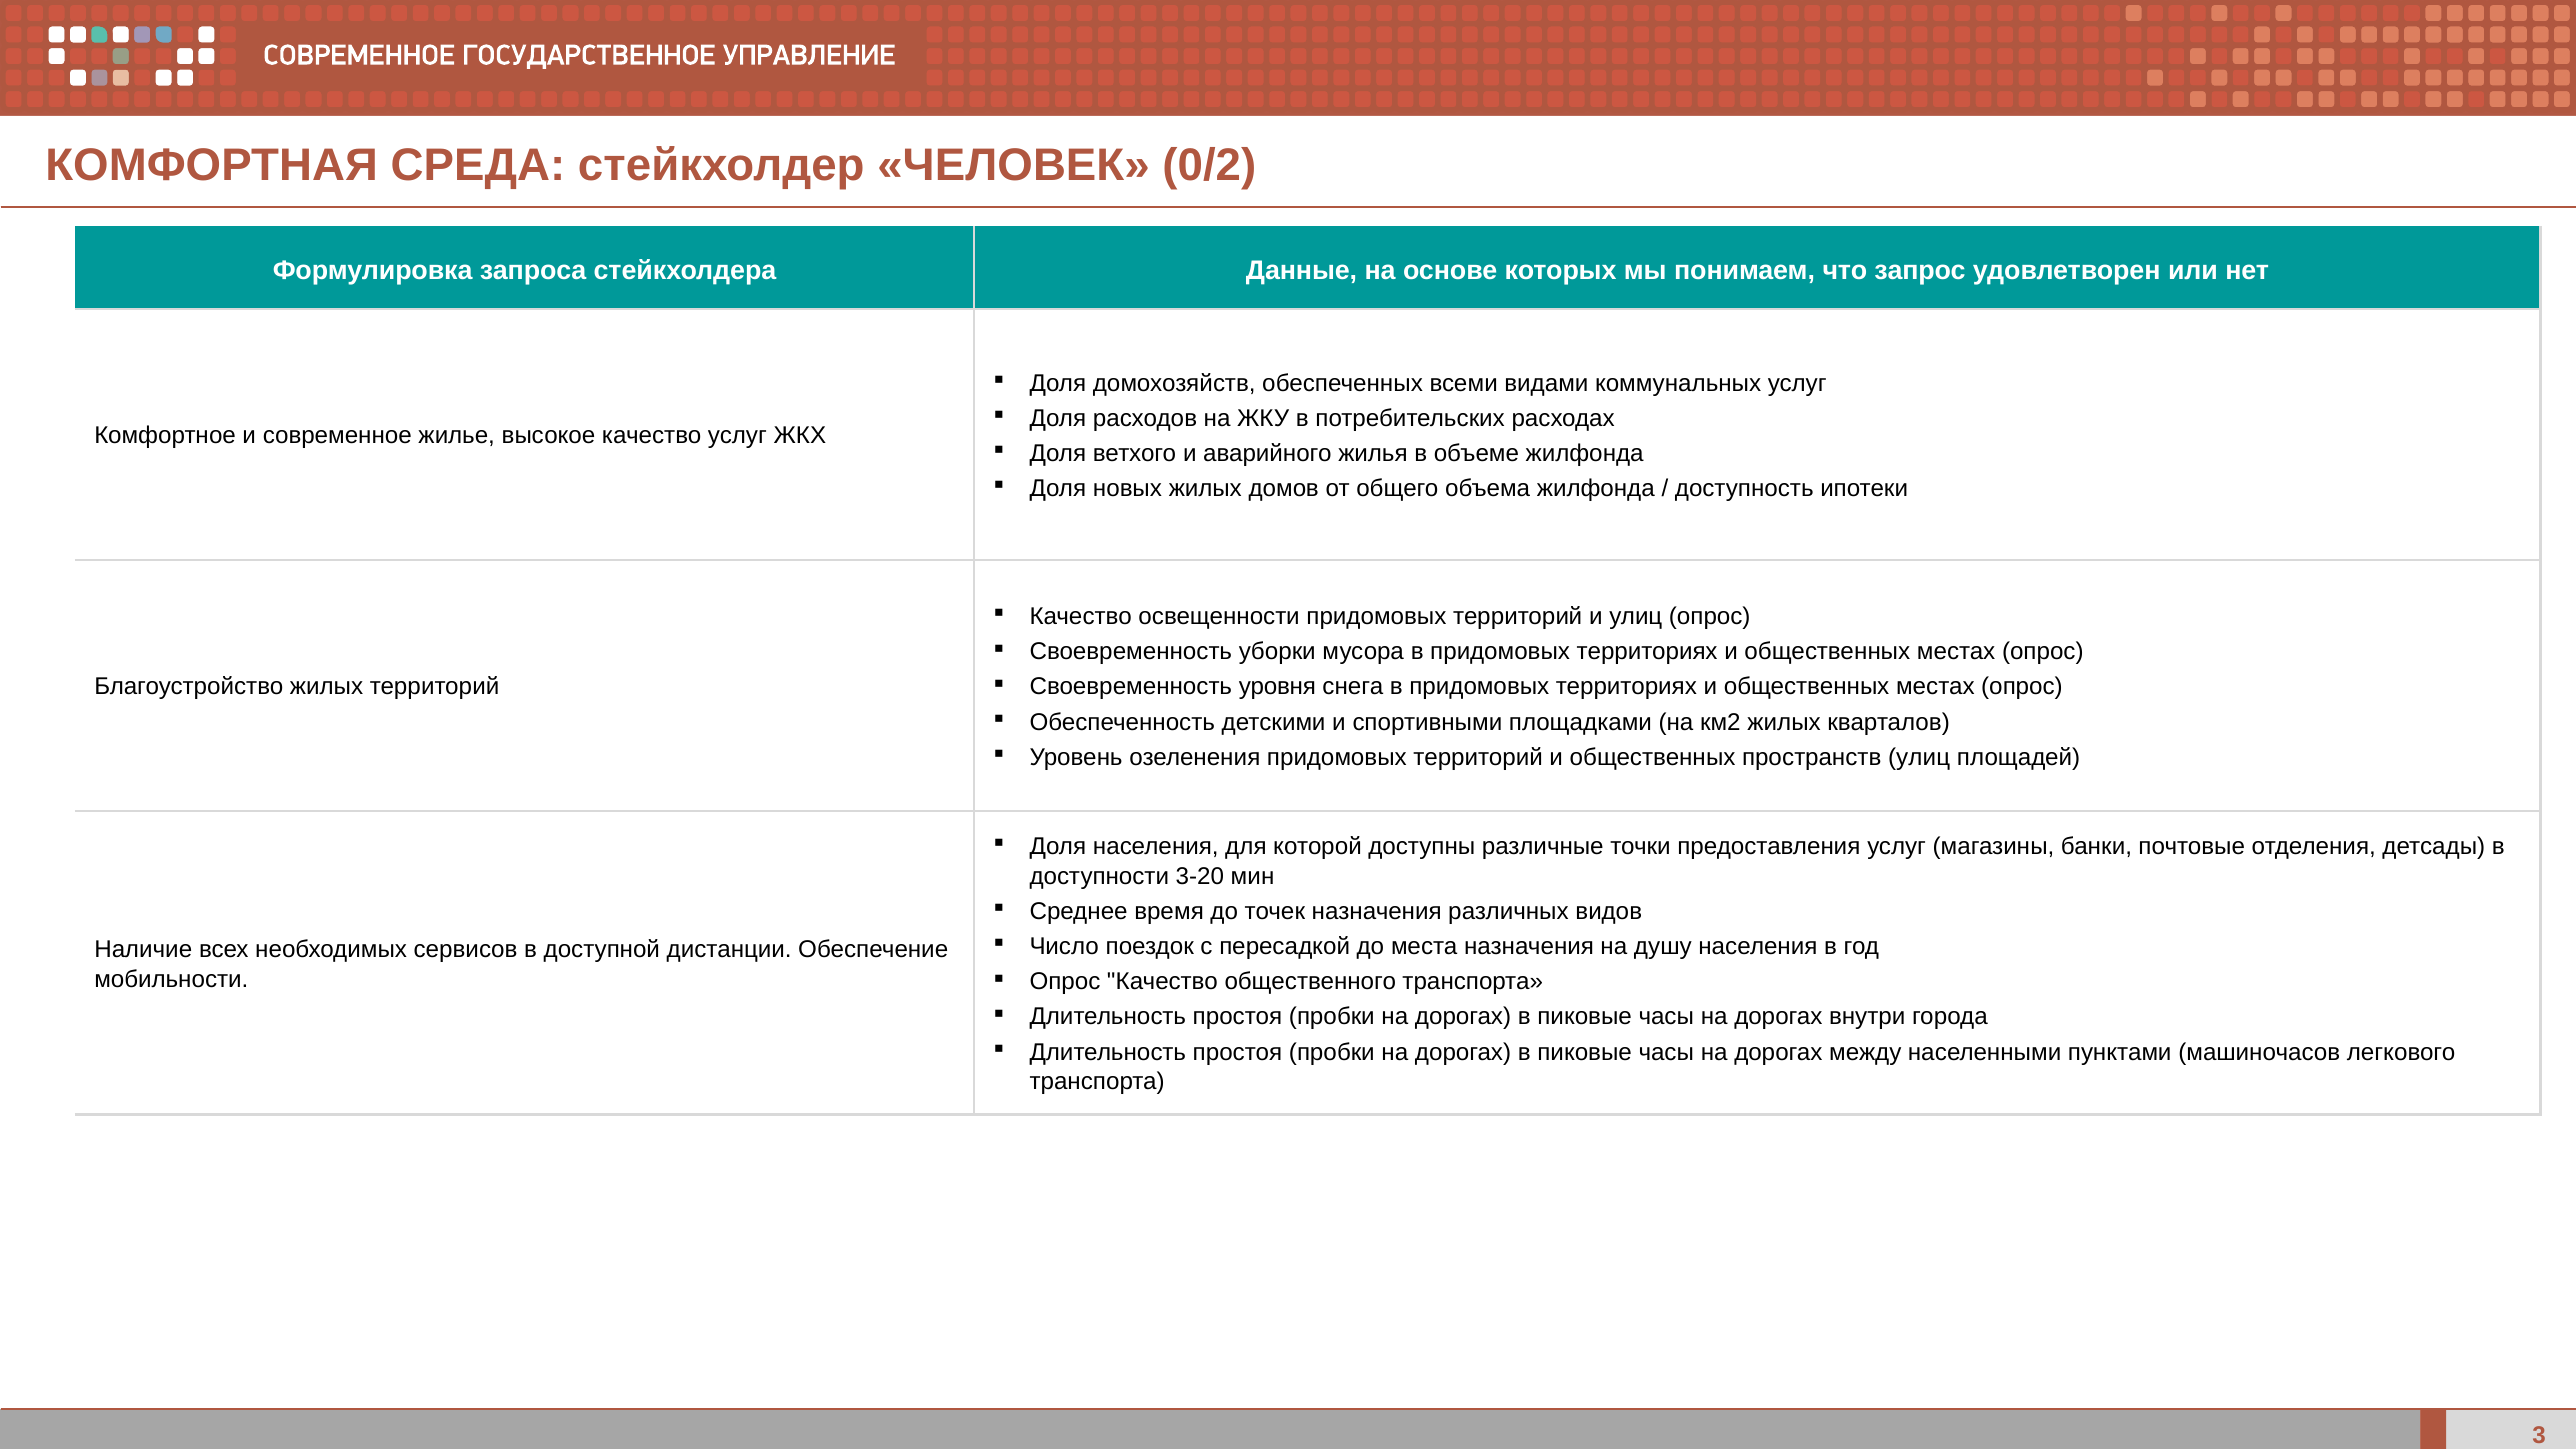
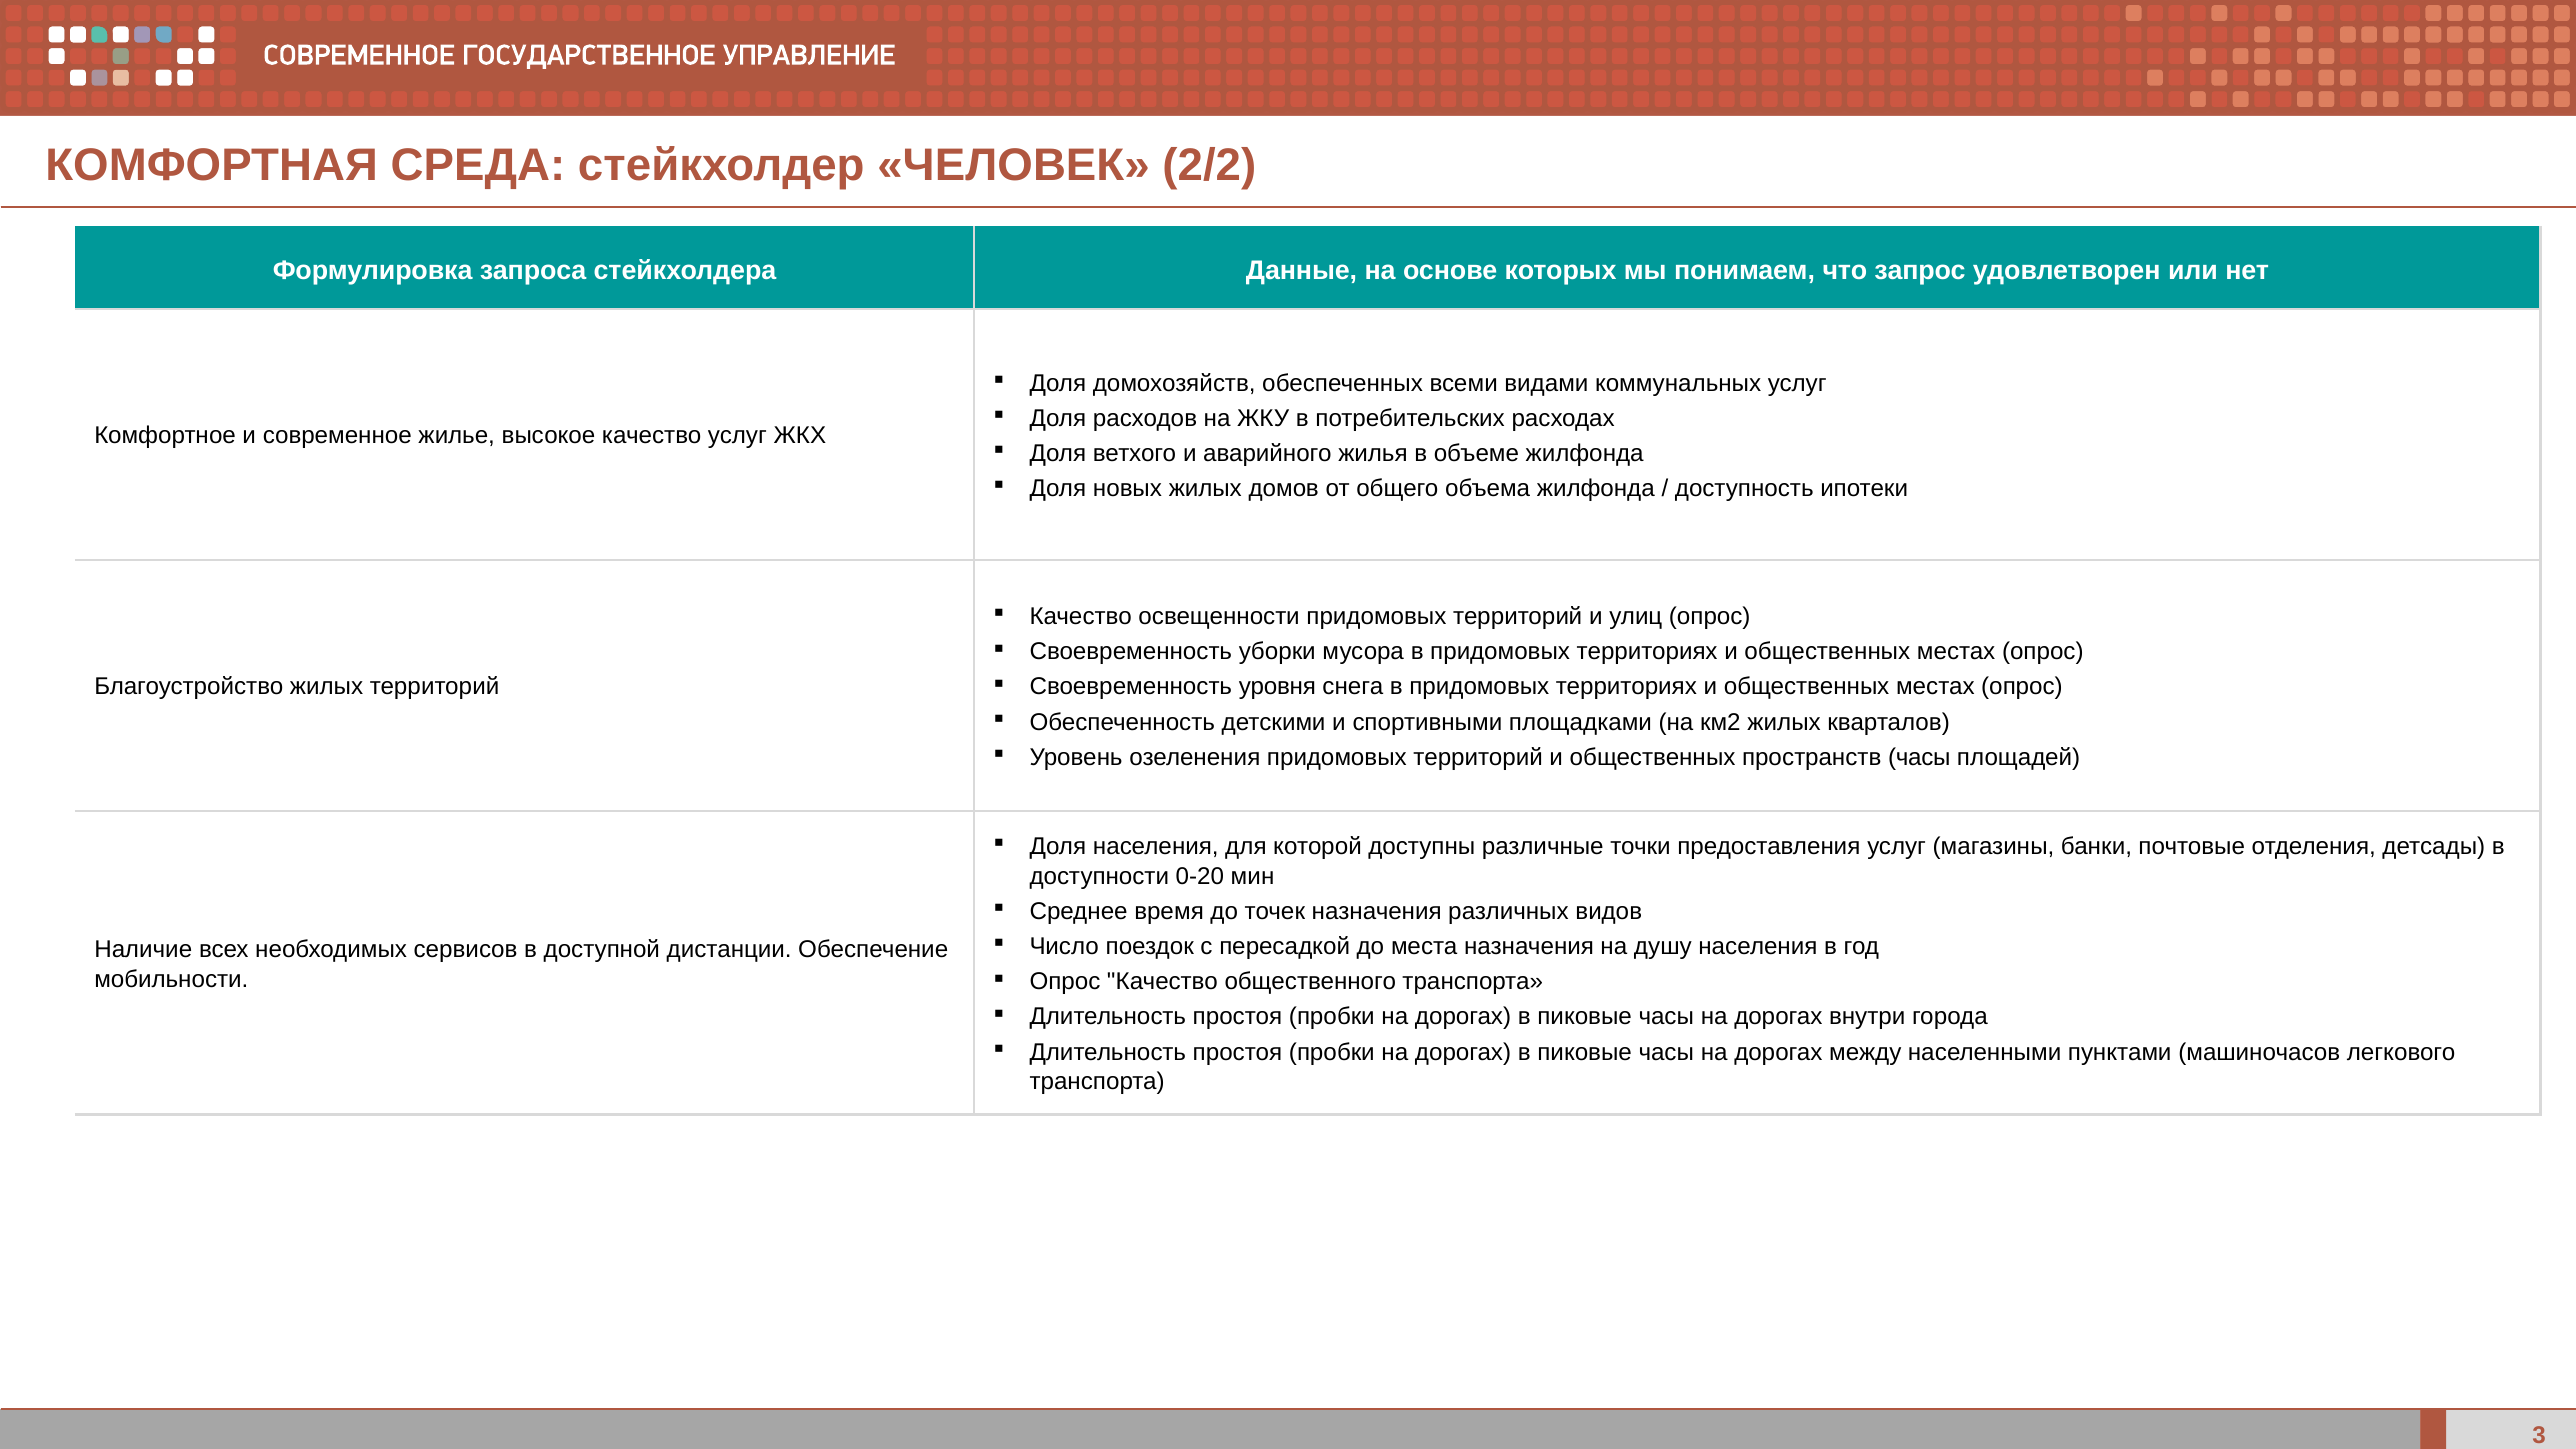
0/2: 0/2 -> 2/2 (1209, 165)
пространств улиц: улиц -> часы (1919, 757)
3-20: 3-20 -> 0-20 (1200, 876)
